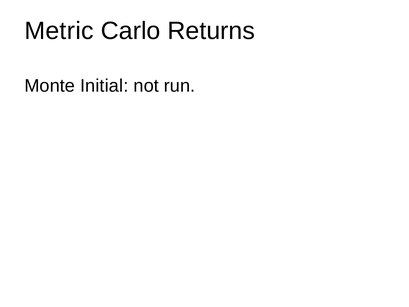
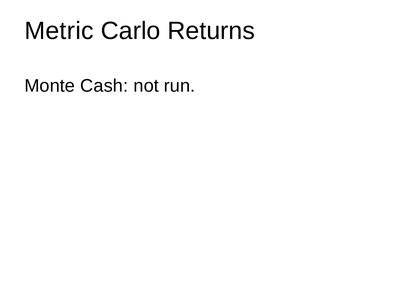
Initial: Initial -> Cash (104, 86)
